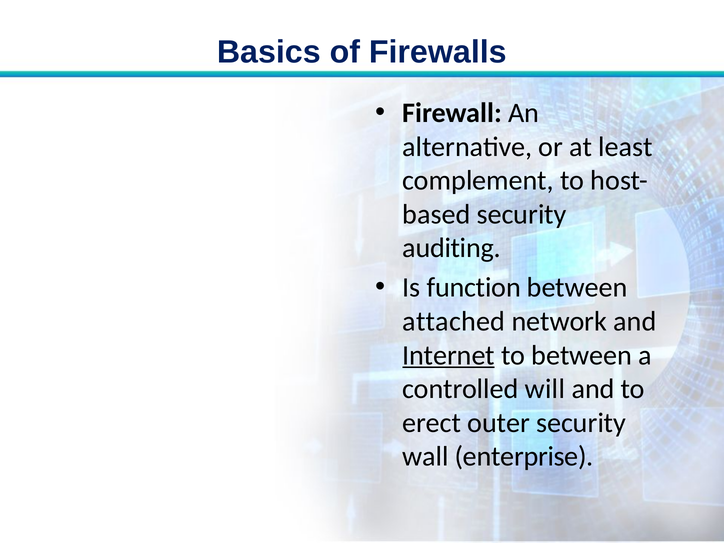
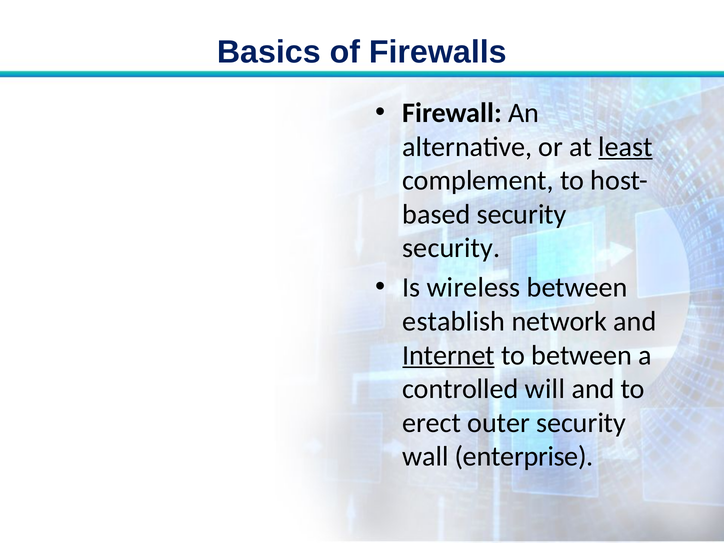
least underline: none -> present (625, 147)
auditing: auditing -> security (451, 248)
function: function -> wireless (474, 288)
attached: attached -> establish (454, 321)
